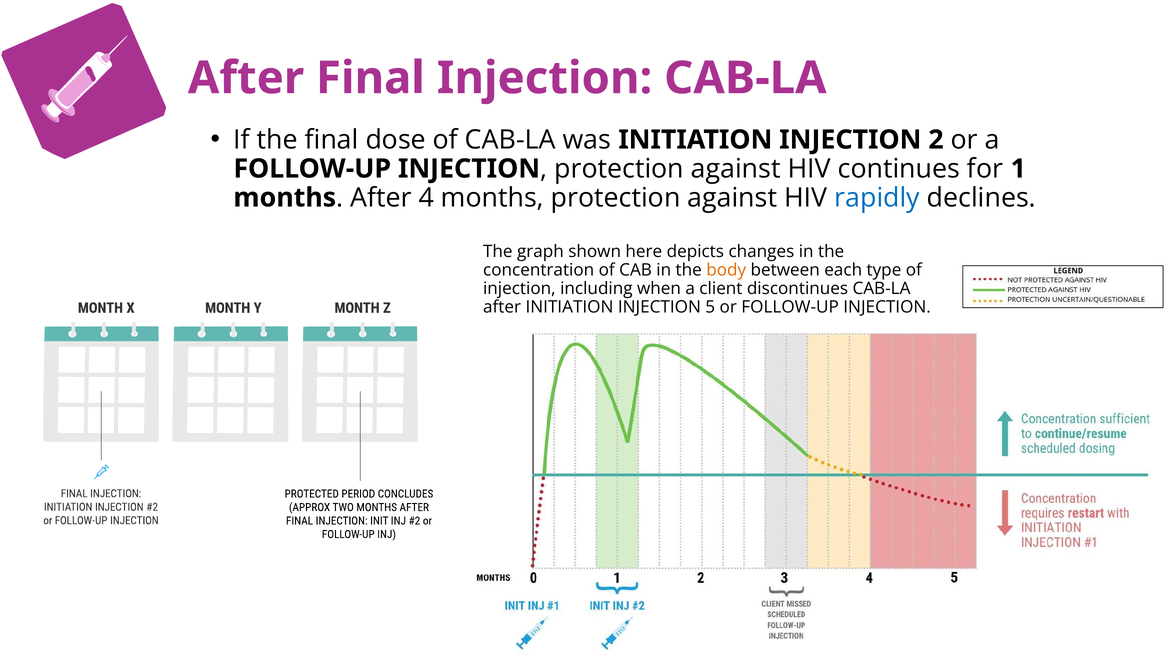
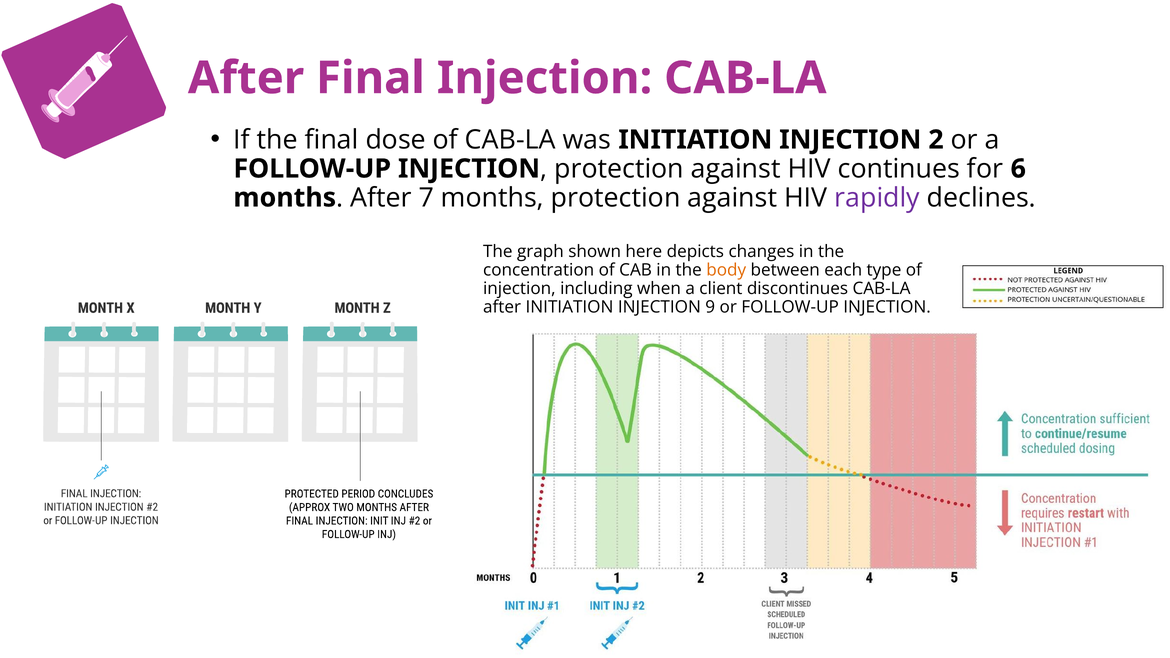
1: 1 -> 6 (1018, 169)
4: 4 -> 7 (426, 198)
rapidly colour: blue -> purple (877, 198)
5: 5 -> 9 (710, 307)
